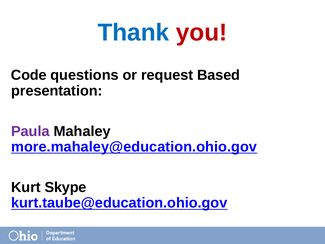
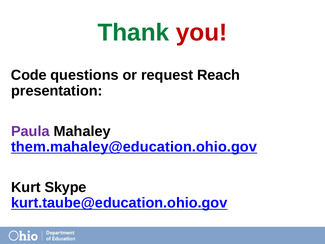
Thank colour: blue -> green (133, 33)
Based: Based -> Reach (219, 75)
more.mahaley@education.ohio.gov: more.mahaley@education.ohio.gov -> them.mahaley@education.ohio.gov (134, 147)
